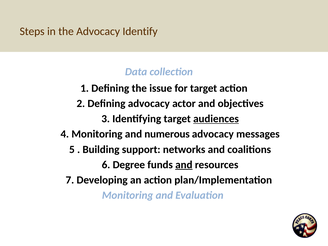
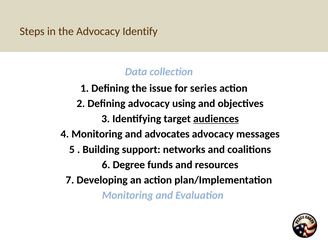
for target: target -> series (203, 88)
actor: actor -> using (184, 104)
numerous: numerous -> advocates (167, 134)
and underline: present -> none (184, 165)
